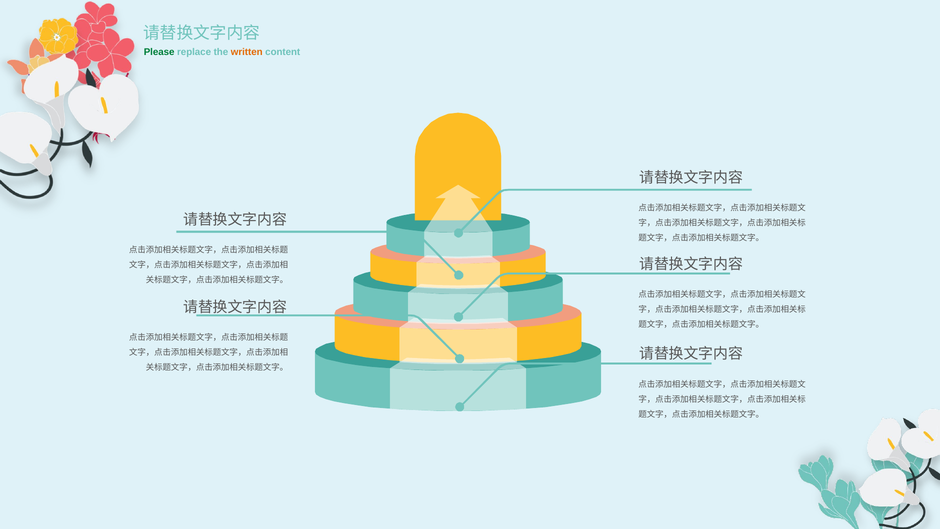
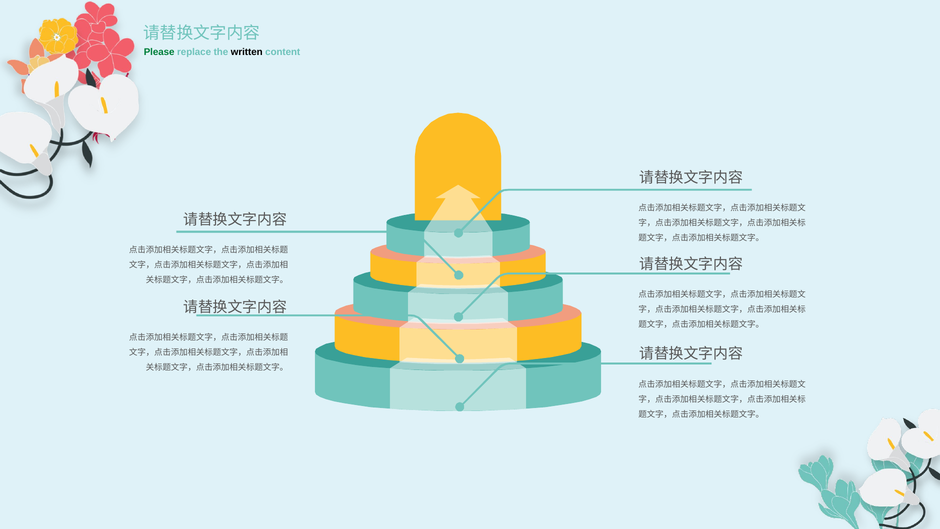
written colour: orange -> black (247, 52)
